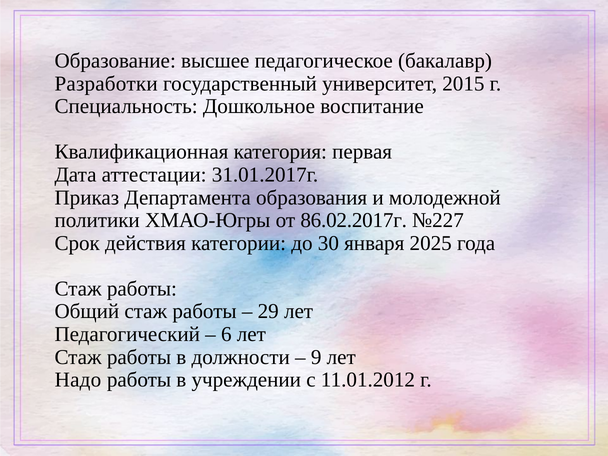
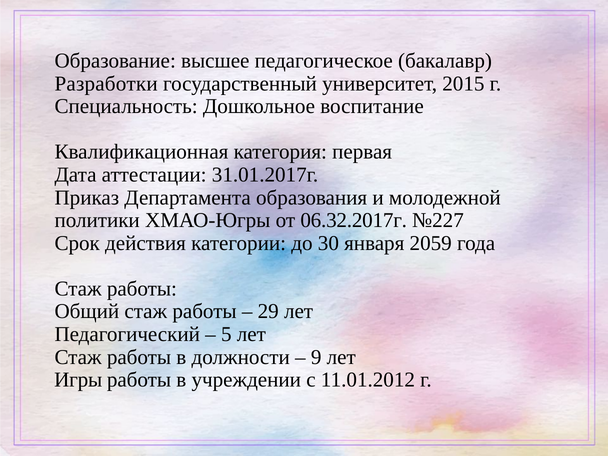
86.02.2017г: 86.02.2017г -> 06.32.2017г (354, 220)
2025: 2025 -> 2059 (431, 243)
6: 6 -> 5 (226, 334)
Надо: Надо -> Игры (78, 380)
